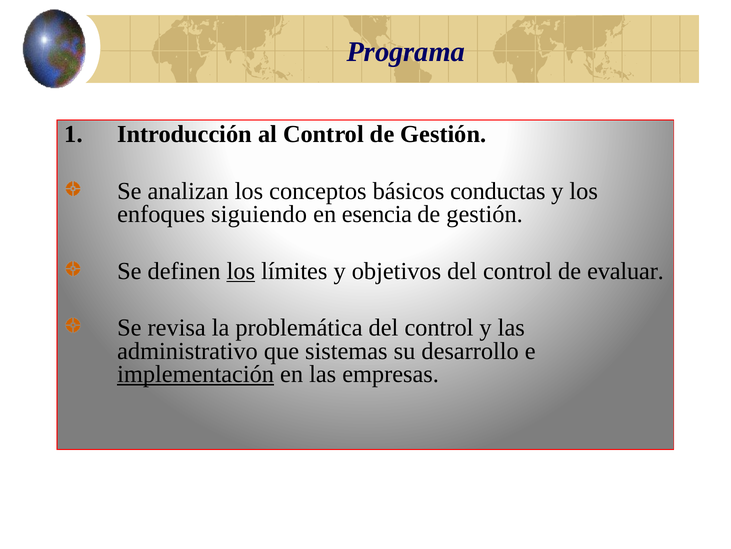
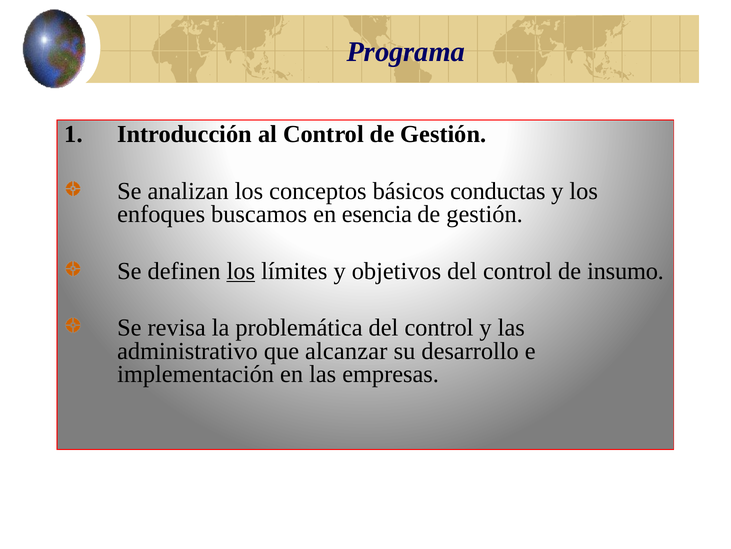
siguiendo: siguiendo -> buscamos (259, 214)
evaluar: evaluar -> insumo (626, 271)
sistemas: sistemas -> alcanzar (346, 351)
implementación underline: present -> none (196, 374)
